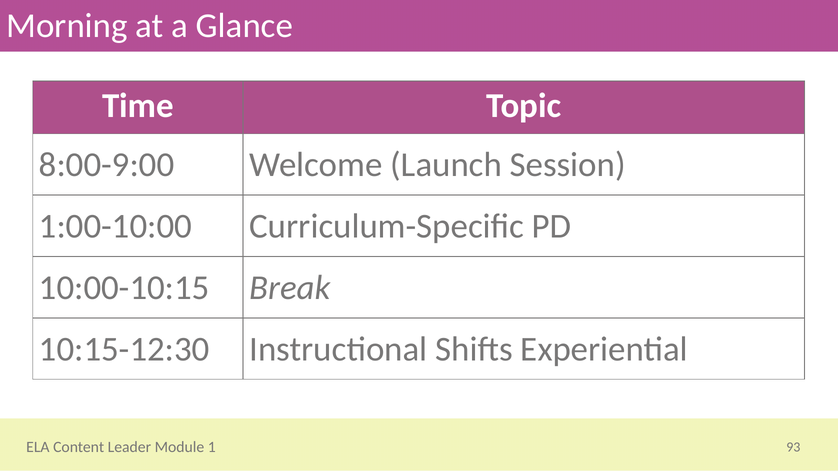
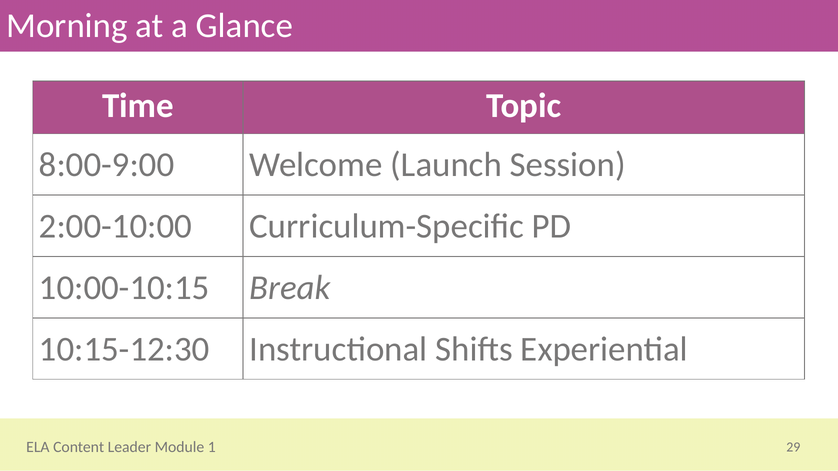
1:00-10:00: 1:00-10:00 -> 2:00-10:00 (115, 226)
93: 93 -> 29 (793, 447)
